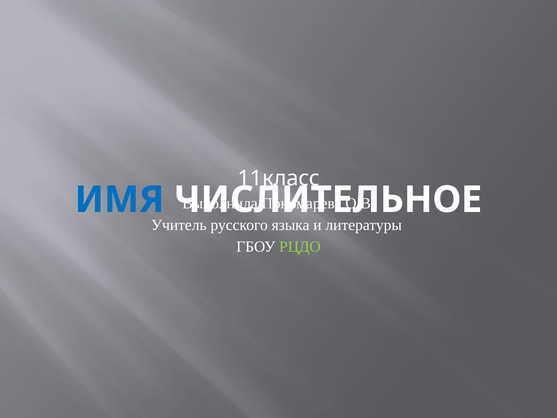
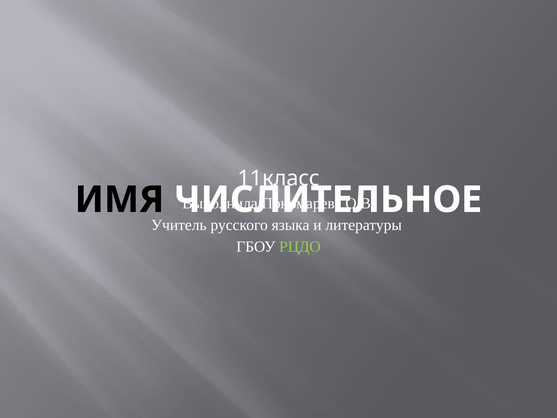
ИМЯ colour: blue -> black (119, 200)
